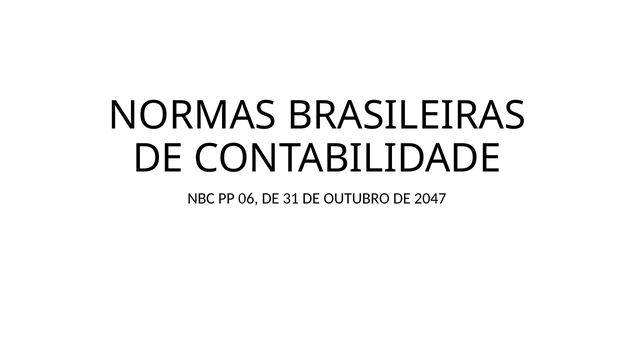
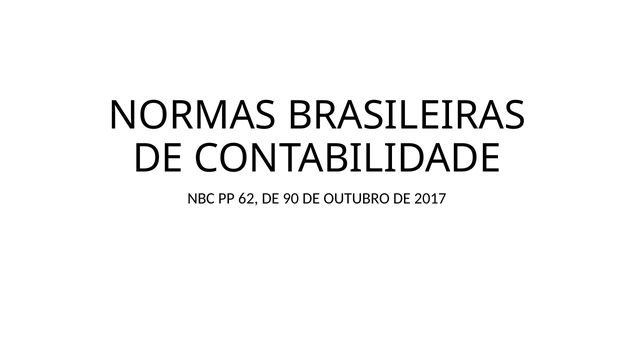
06: 06 -> 62 (248, 198)
31: 31 -> 90 (291, 198)
2047: 2047 -> 2017 (430, 198)
